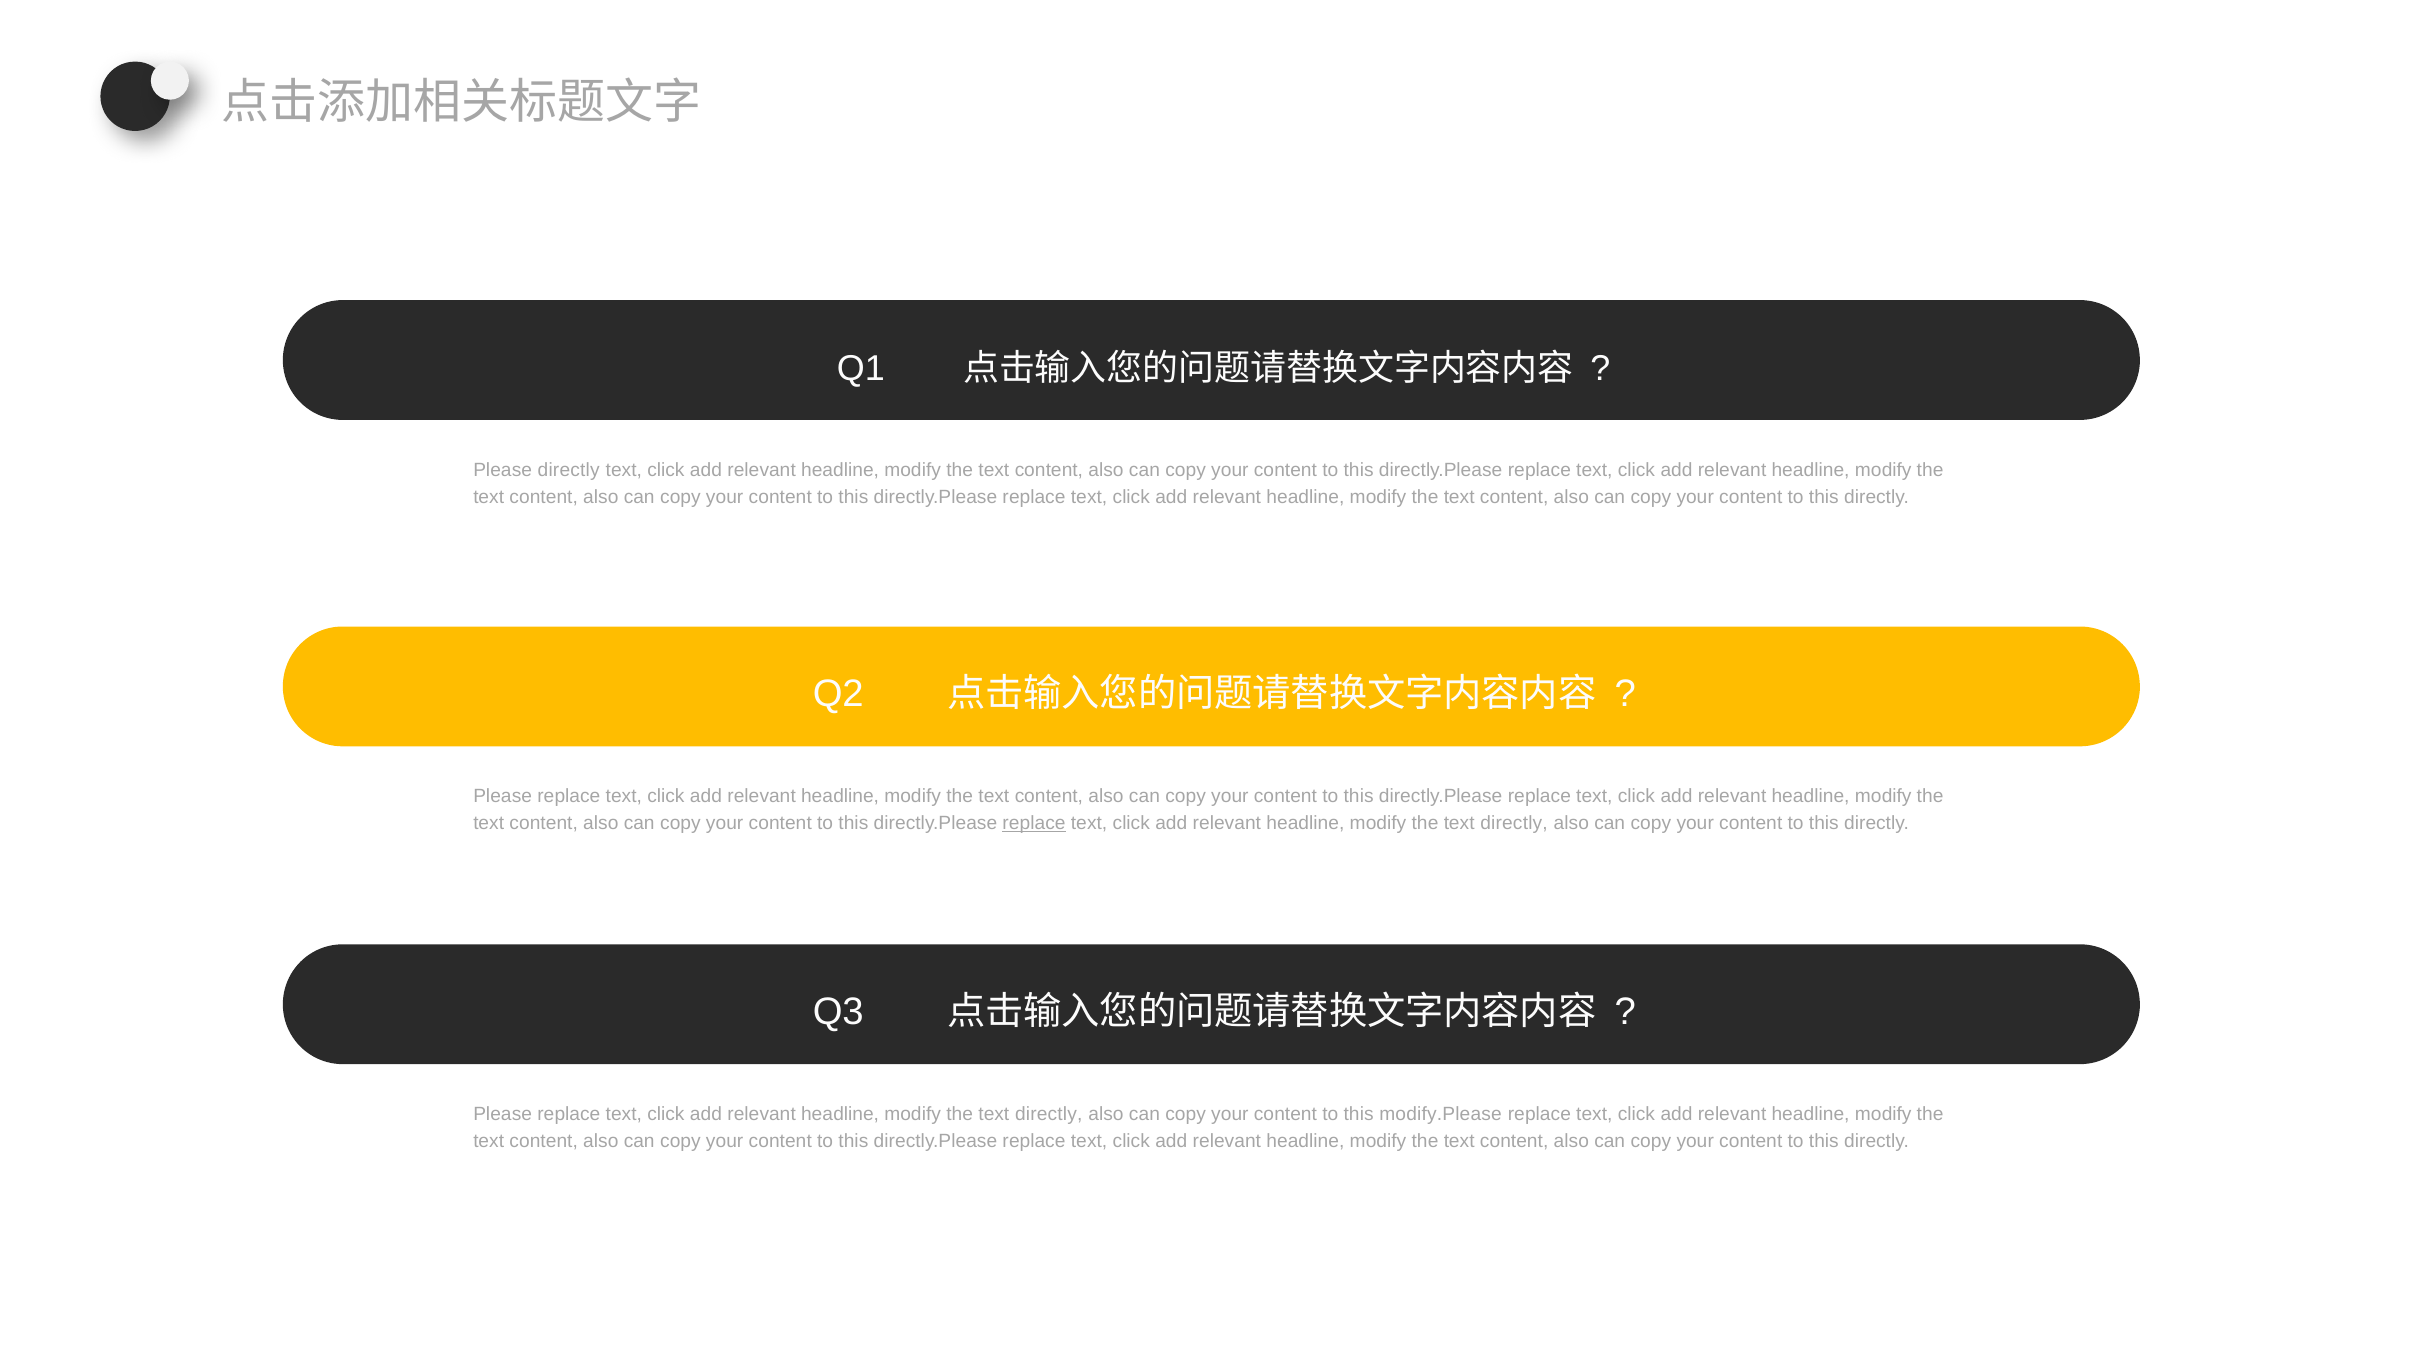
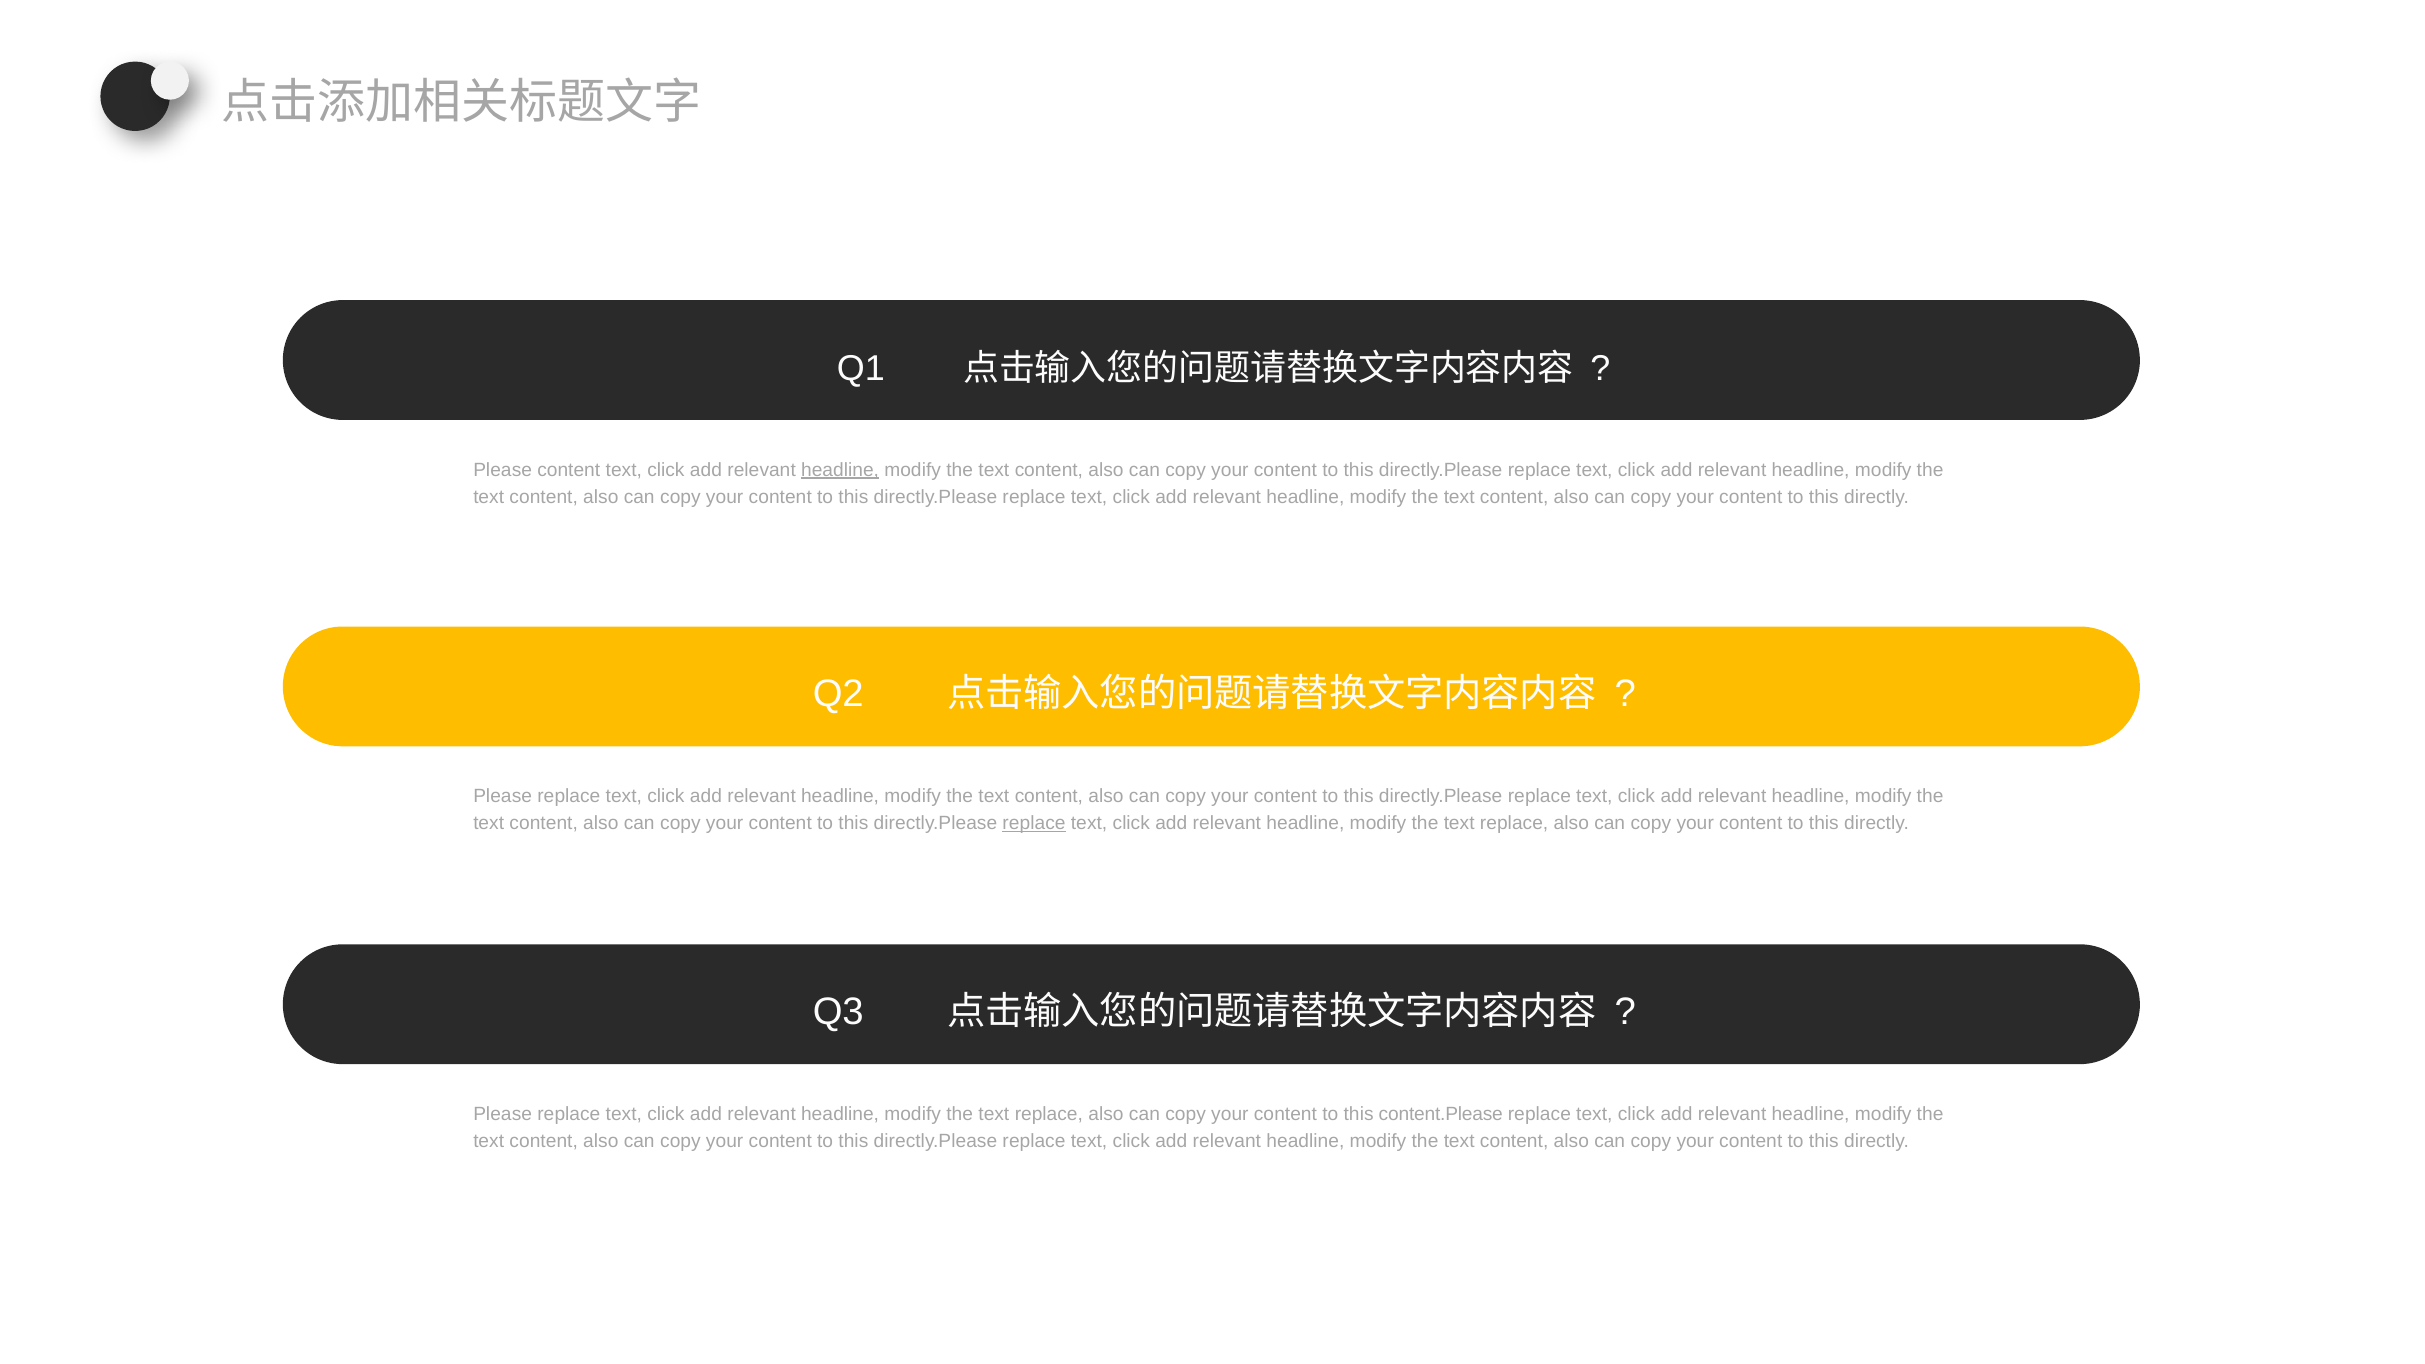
Please directly: directly -> content (569, 470)
headline underline: none -> present (840, 470)
directly: directly -> replace (1514, 824)
directly: directly -> replace (1049, 1114)
modify.Please: modify.Please -> content.Please (1441, 1114)
